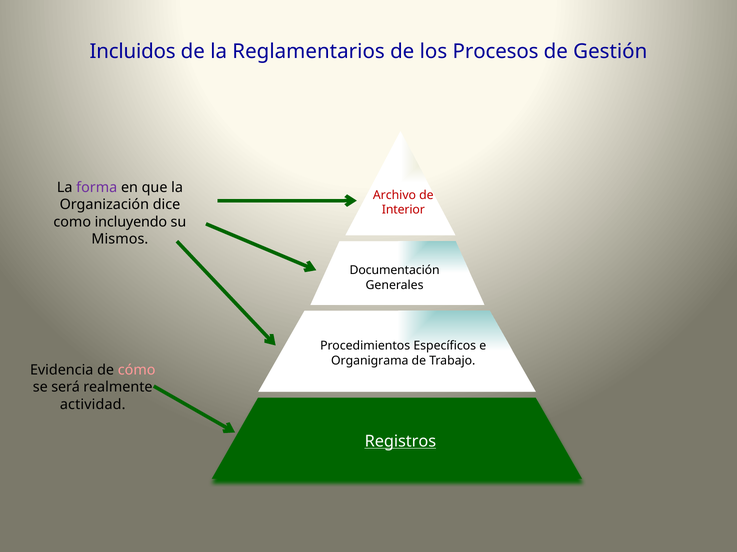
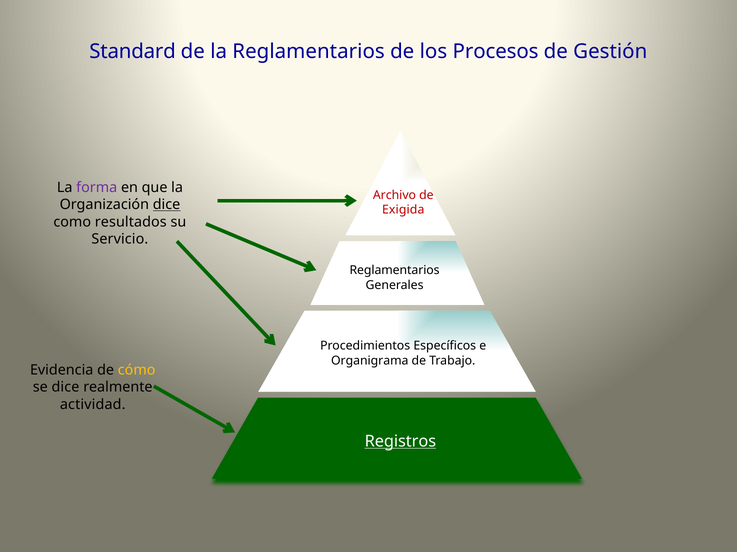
Incluidos: Incluidos -> Standard (133, 51)
dice underline: none -> present (167, 205)
Interior: Interior -> Exigida (403, 210)
incluyendo: incluyendo -> resultados (131, 222)
Mismos: Mismos -> Servicio (120, 239)
Documentación: Documentación -> Reglamentarios (395, 271)
cómo colour: pink -> yellow (137, 370)
se será: será -> dice (65, 388)
